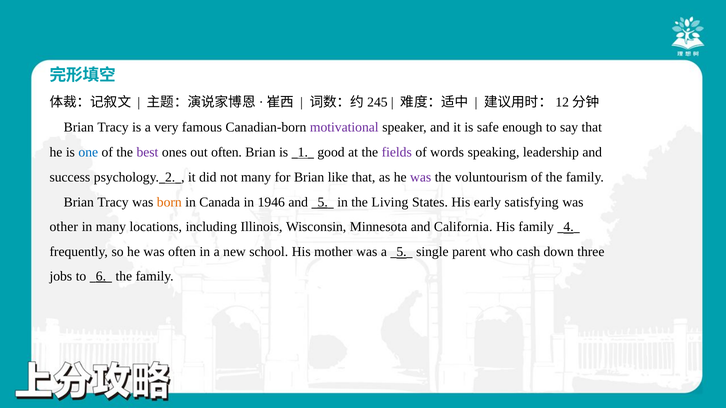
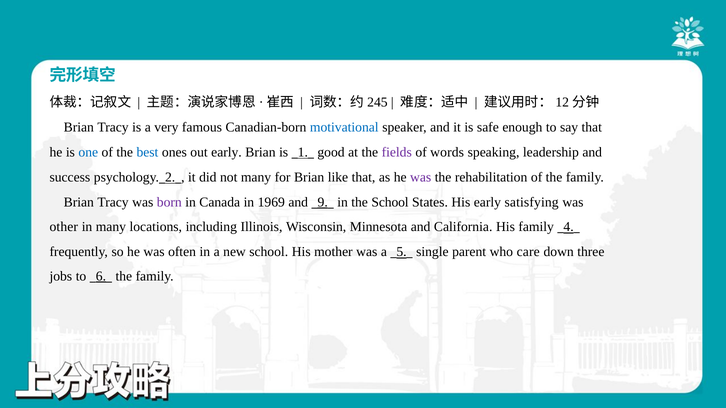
motivational colour: purple -> blue (344, 127)
best colour: purple -> blue (147, 152)
out often: often -> early (227, 152)
voluntourism: voluntourism -> rehabilitation (491, 177)
born colour: orange -> purple (169, 202)
1946: 1946 -> 1969 (271, 202)
5: 5 -> 9 (323, 202)
the Living: Living -> School (390, 202)
cash: cash -> care (528, 252)
